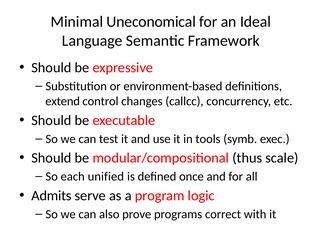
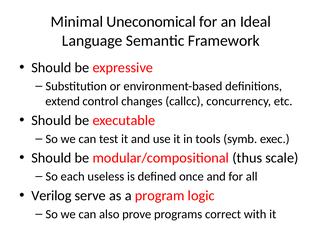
unified: unified -> useless (106, 176)
Admits: Admits -> Verilog (51, 195)
